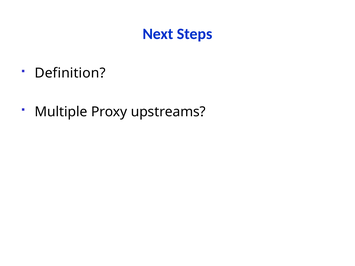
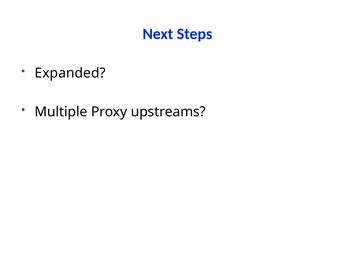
Definition: Definition -> Expanded (70, 73)
